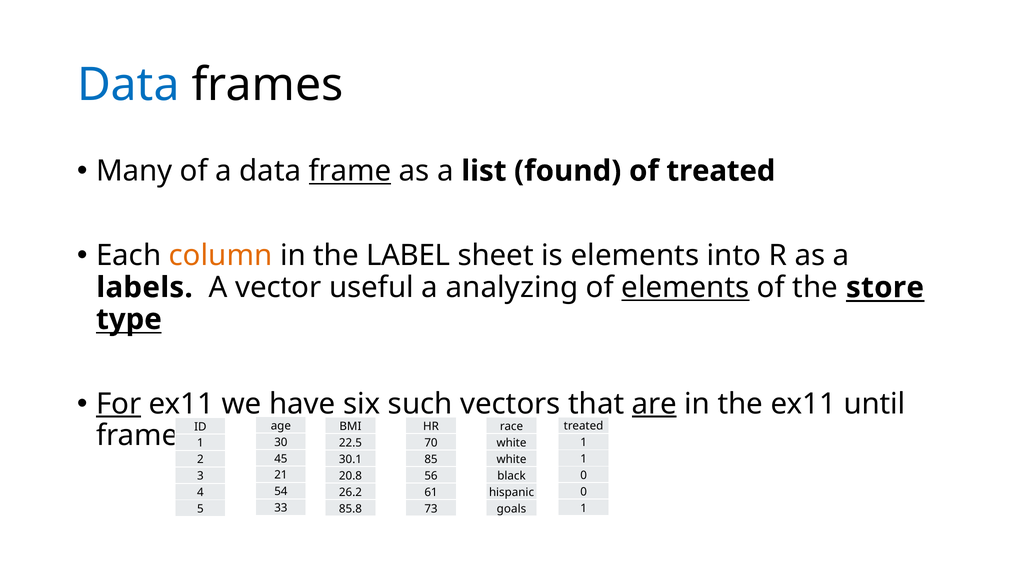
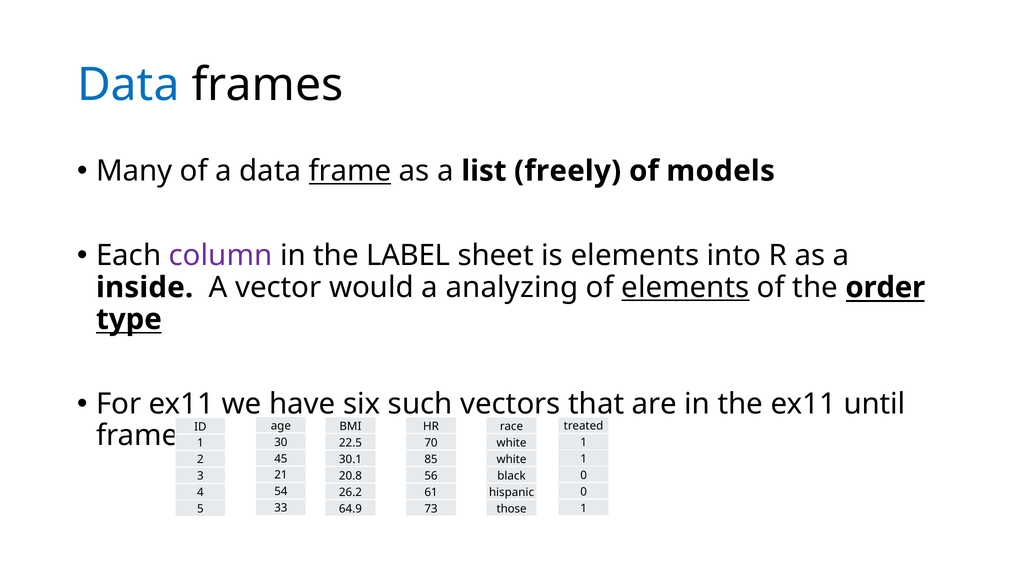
found: found -> freely (568, 171)
of treated: treated -> models (721, 171)
column colour: orange -> purple (221, 256)
labels: labels -> inside (145, 287)
useful: useful -> would (371, 287)
store: store -> order (885, 287)
For underline: present -> none (119, 404)
are underline: present -> none (654, 404)
85.8: 85.8 -> 64.9 (350, 508)
goals: goals -> those (512, 508)
